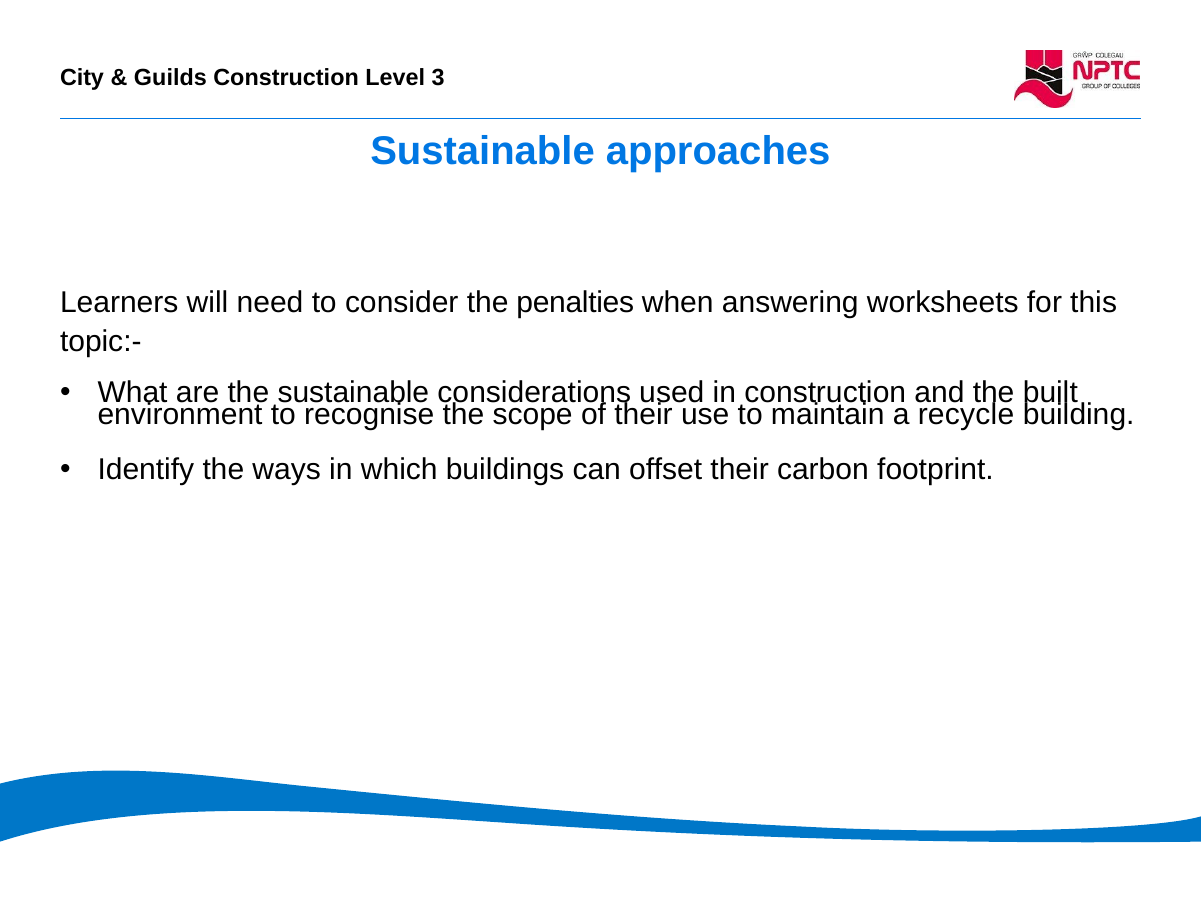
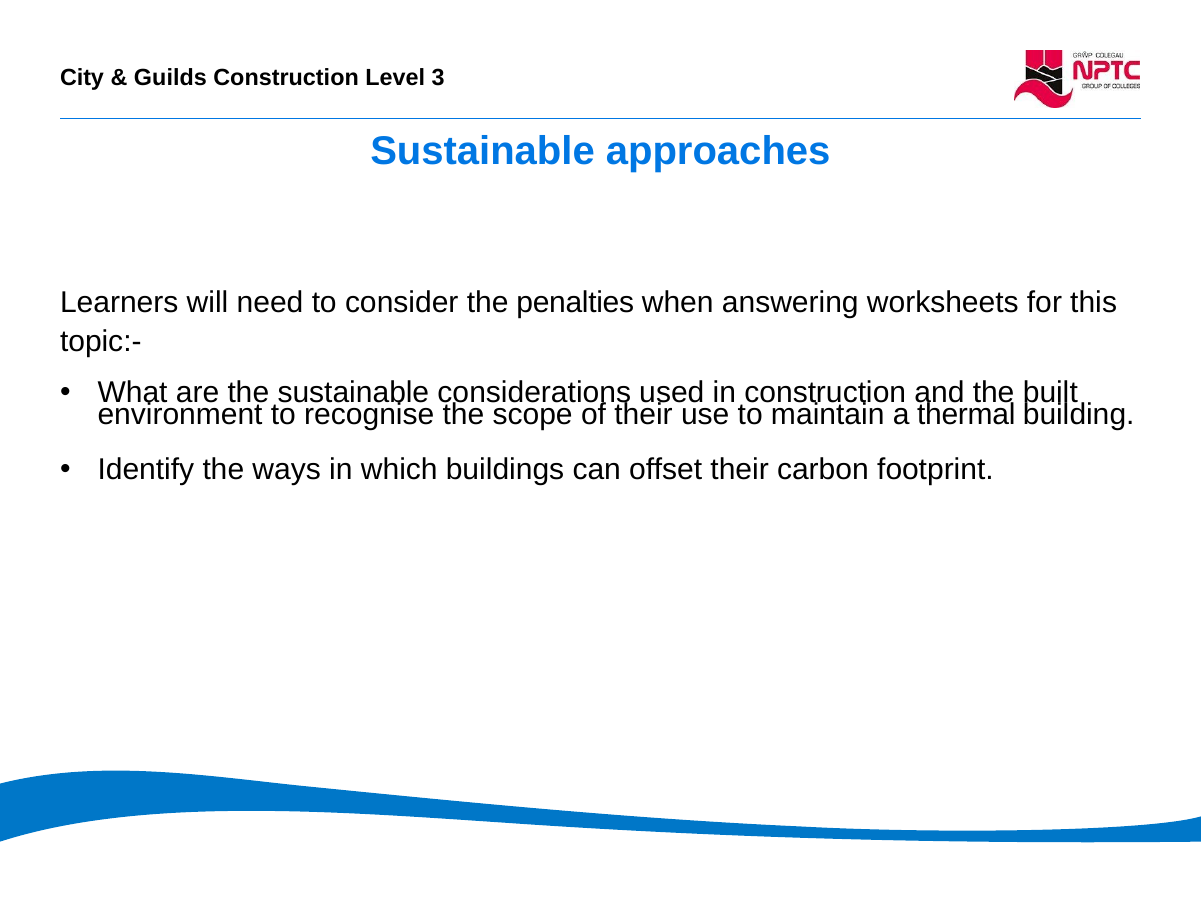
recycle: recycle -> thermal (966, 415)
